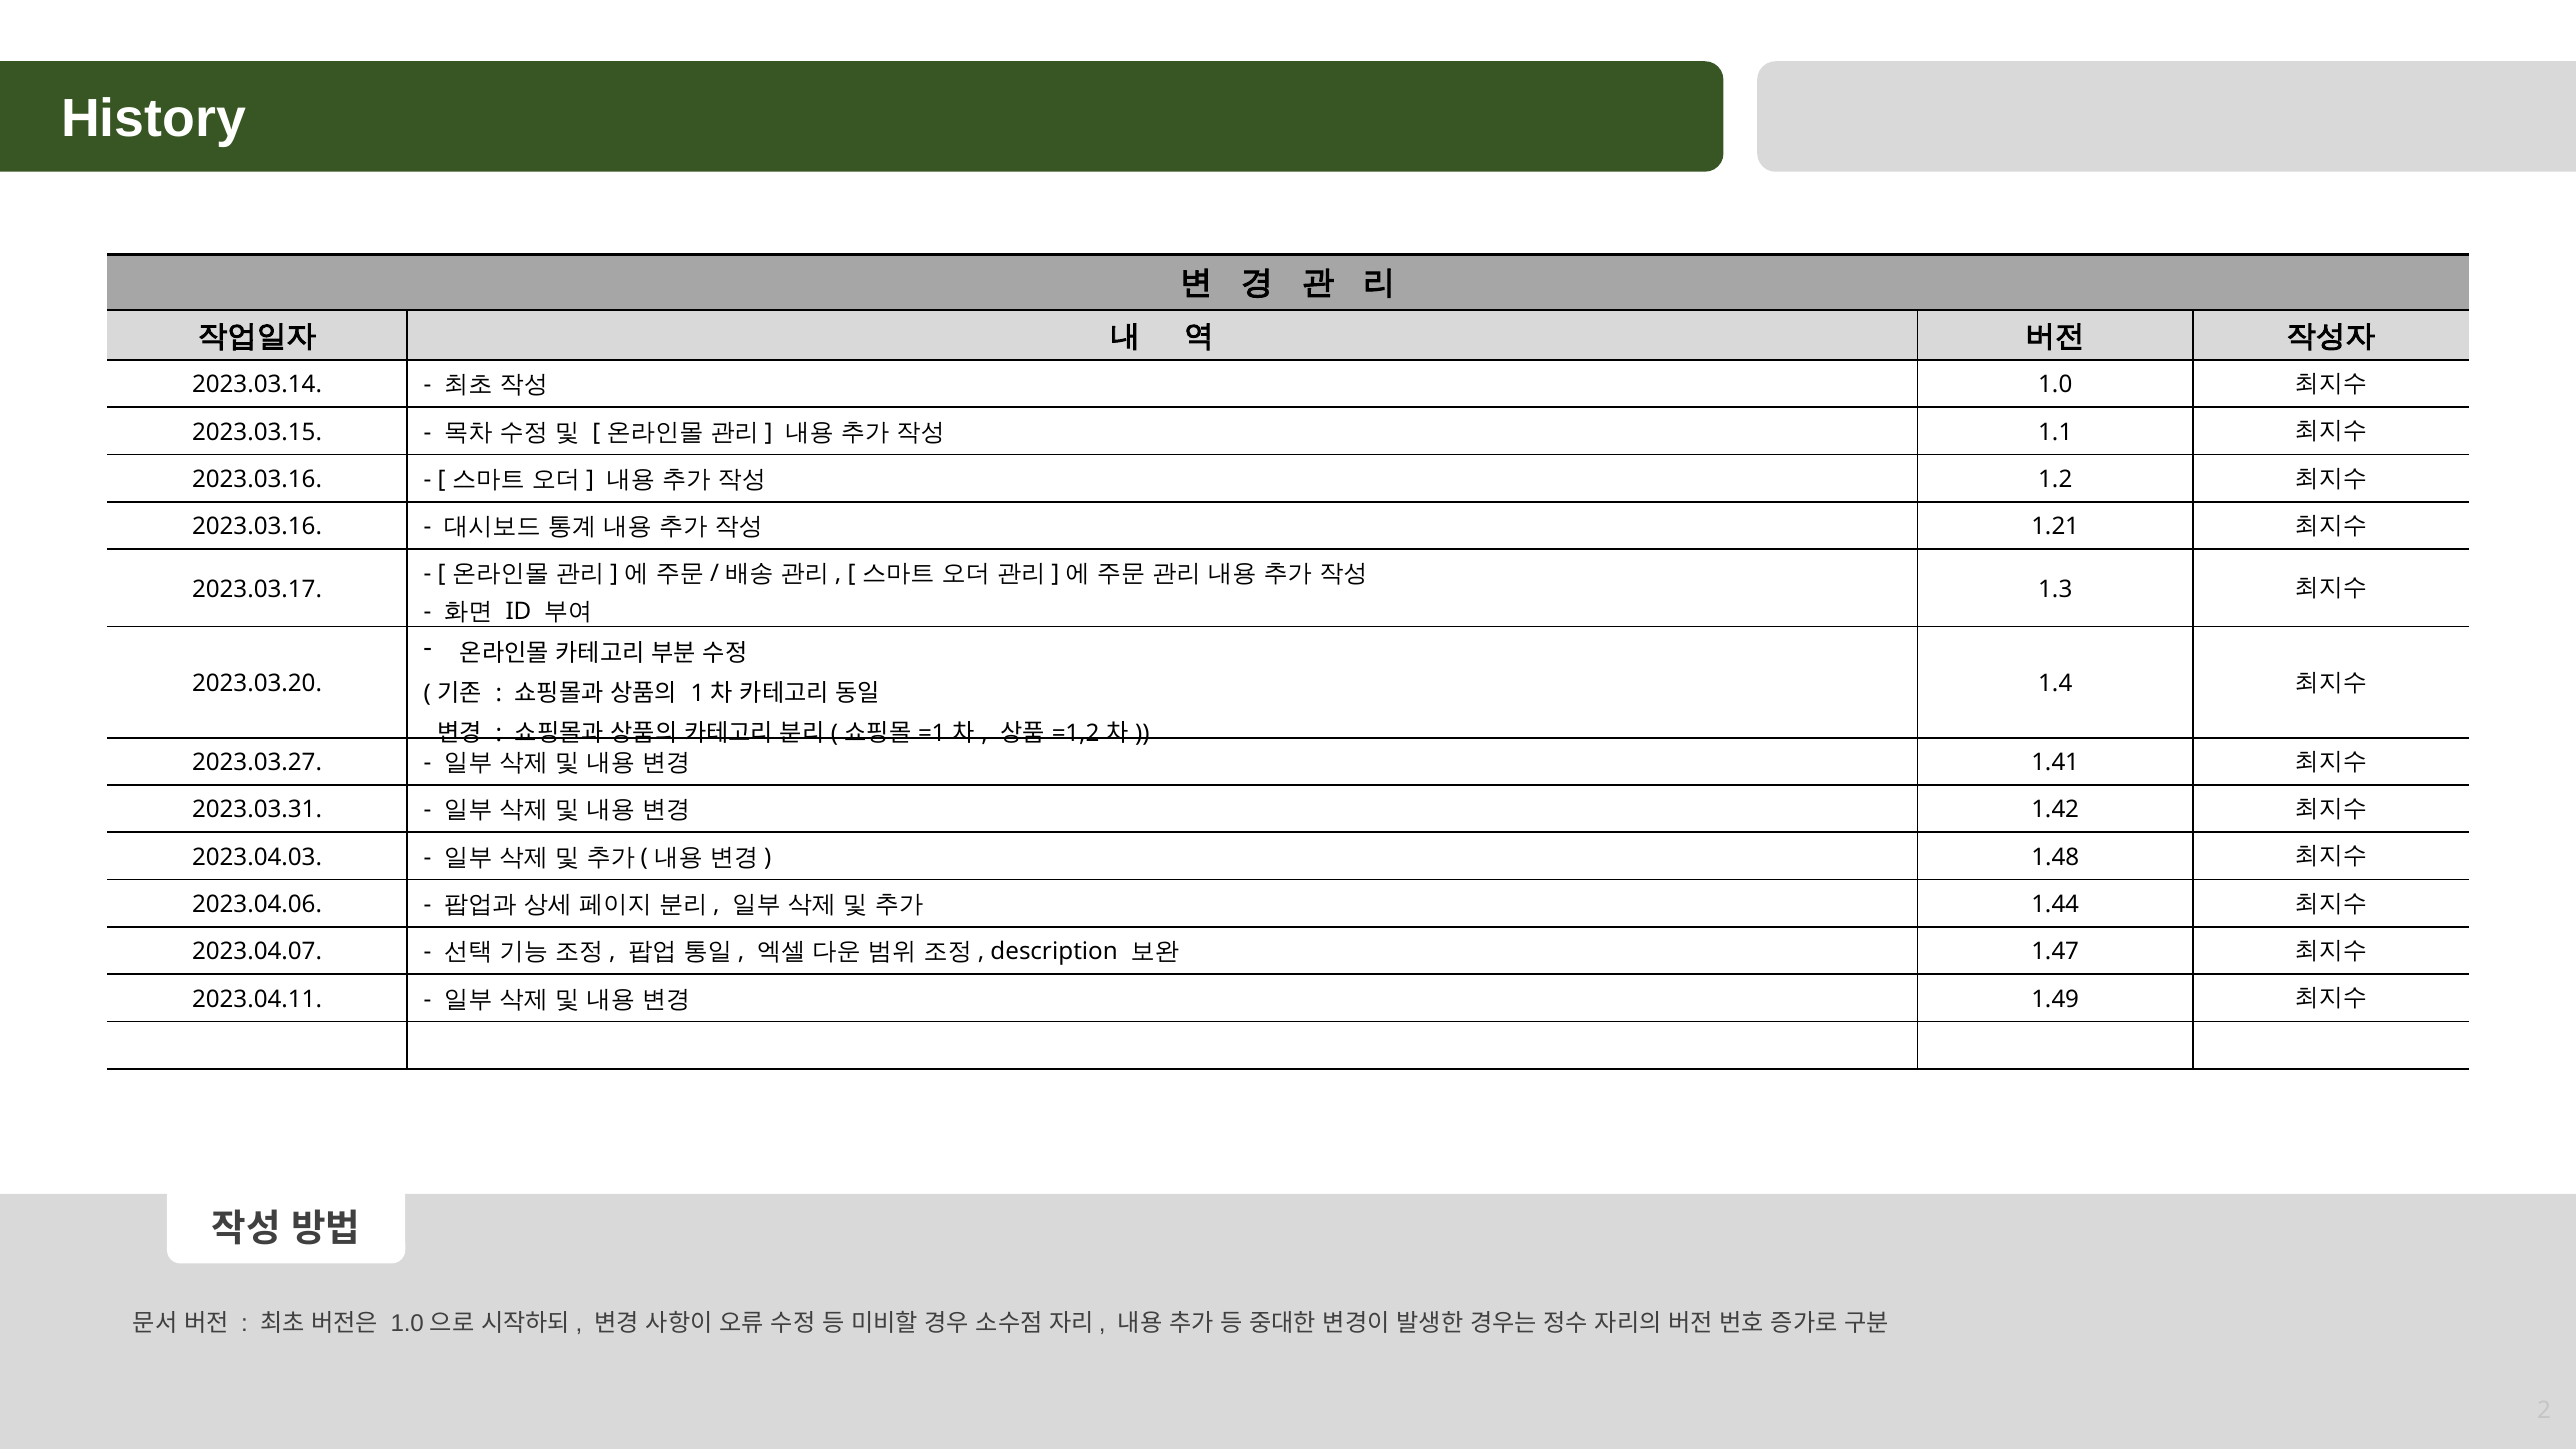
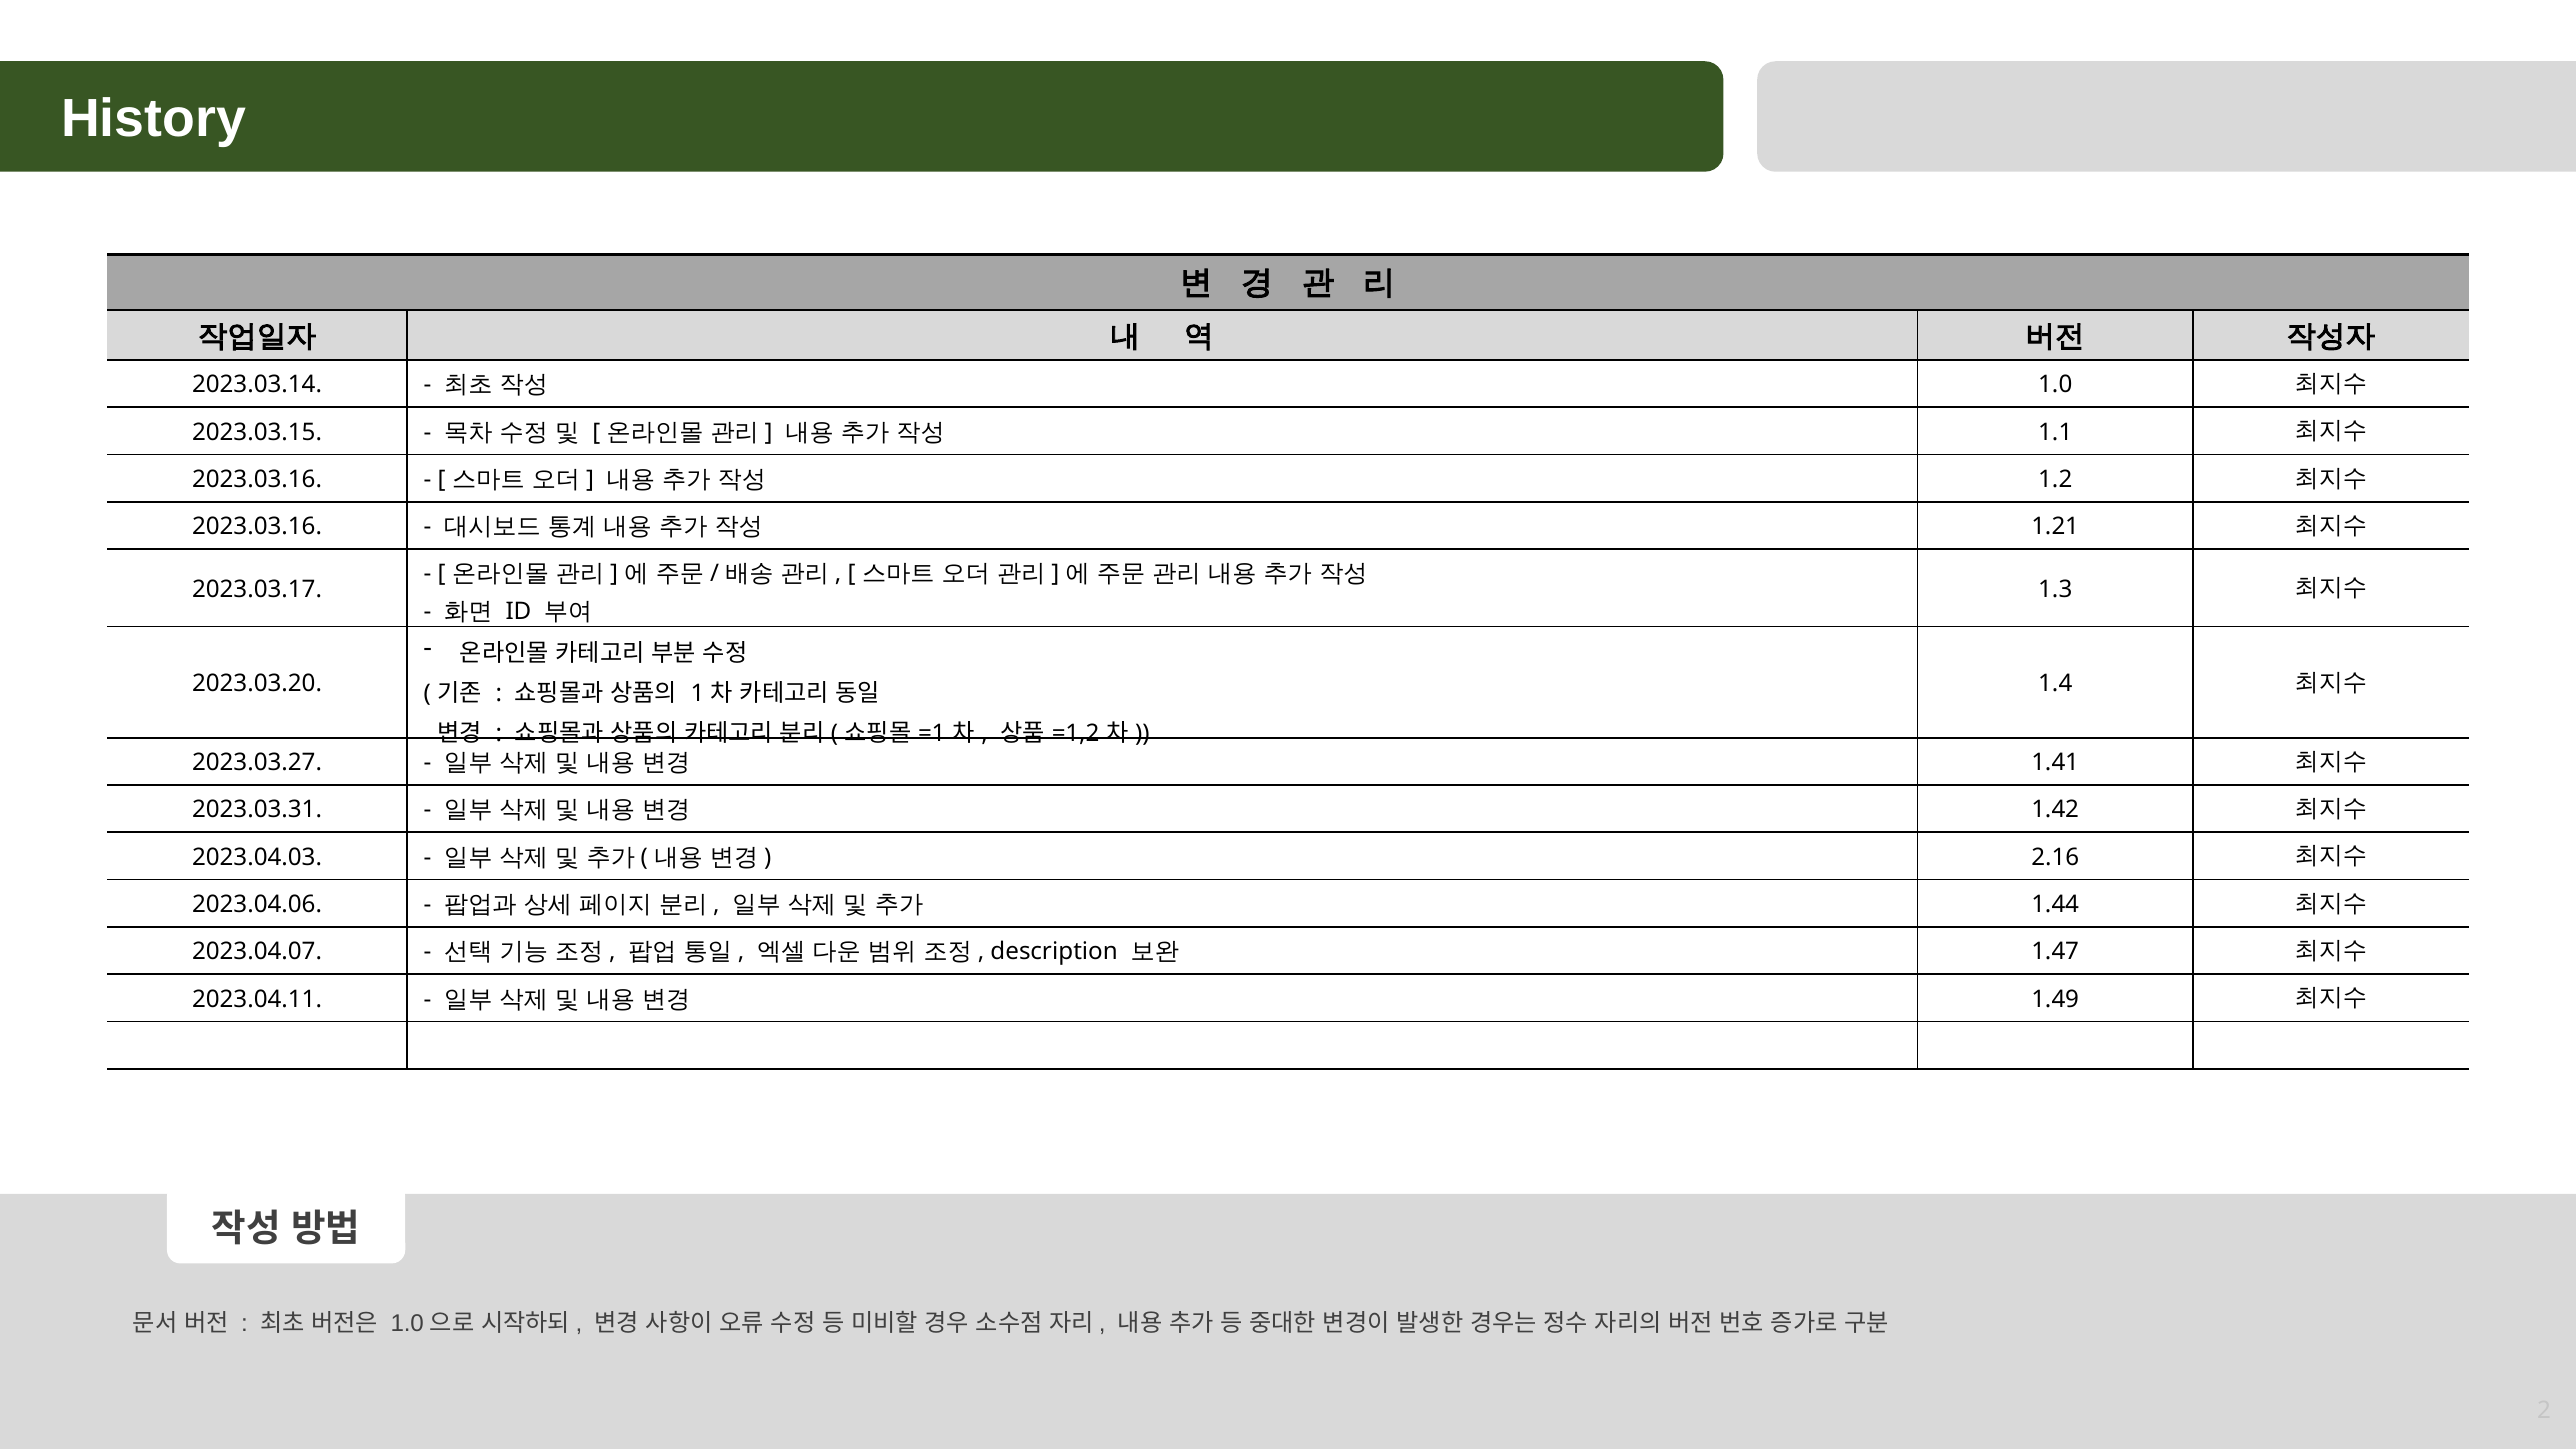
1.48: 1.48 -> 2.16 (2055, 857)
